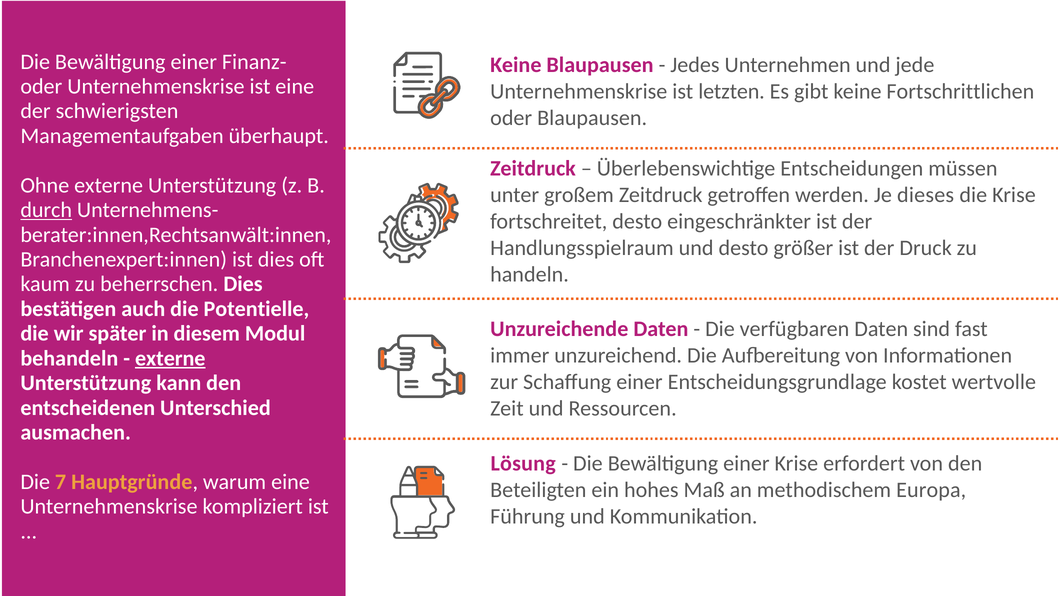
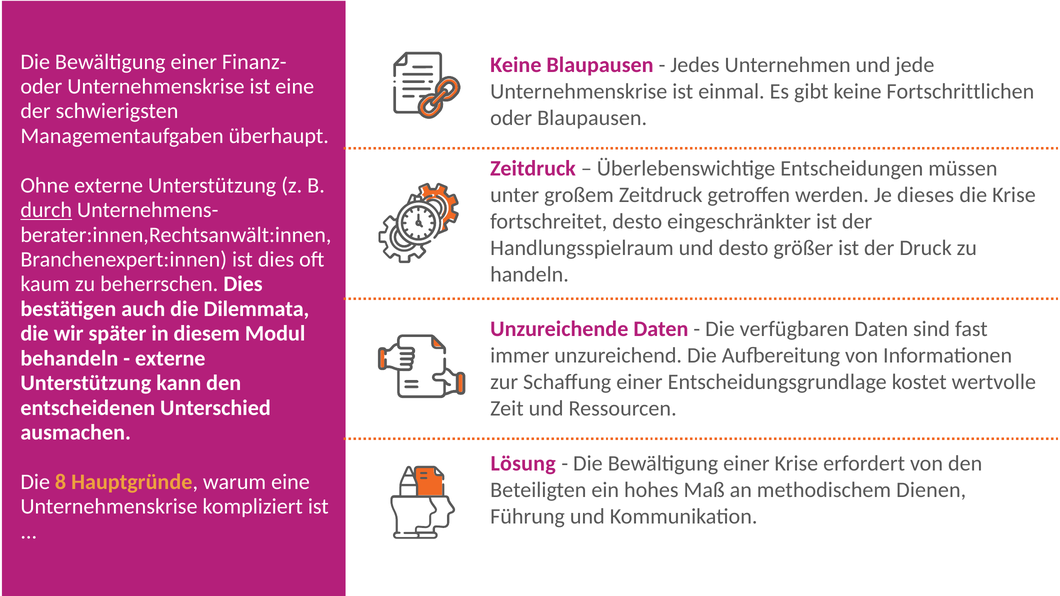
letzten: letzten -> einmal (731, 91)
Potentielle: Potentielle -> Dilemmata (256, 309)
externe underline: present -> none (170, 358)
7: 7 -> 8 (61, 482)
Europa: Europa -> Dienen (931, 490)
